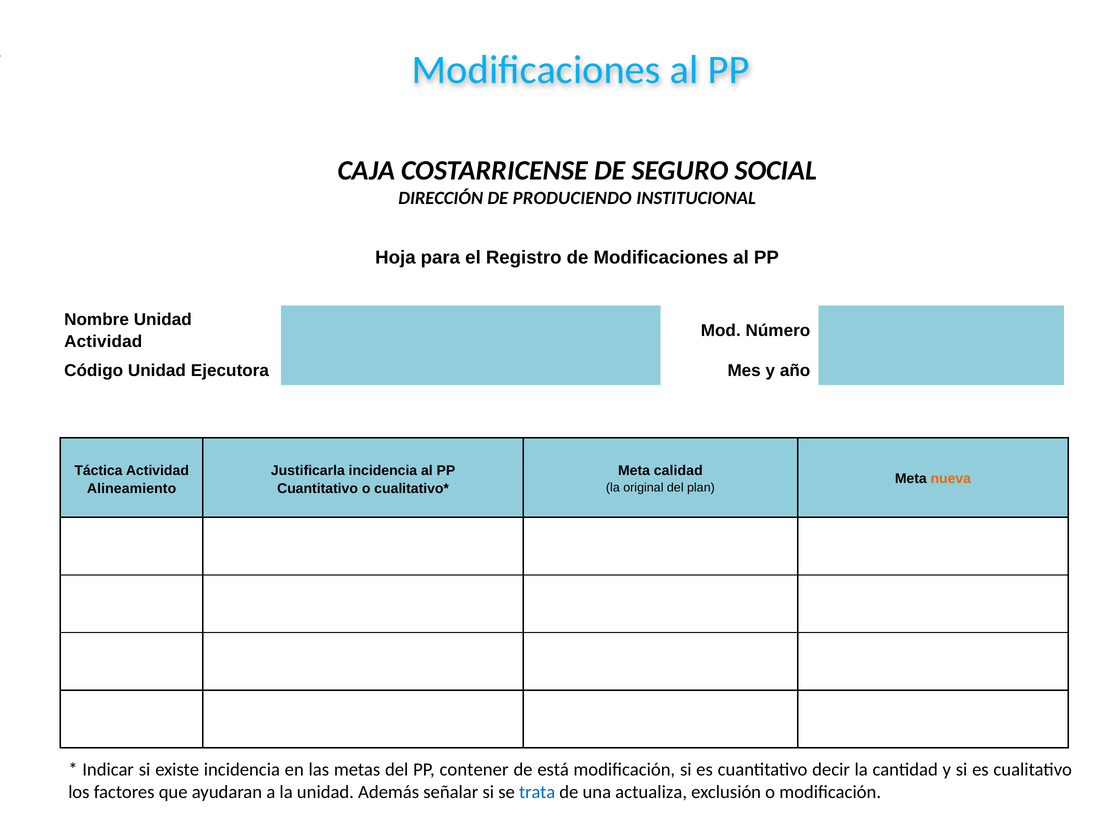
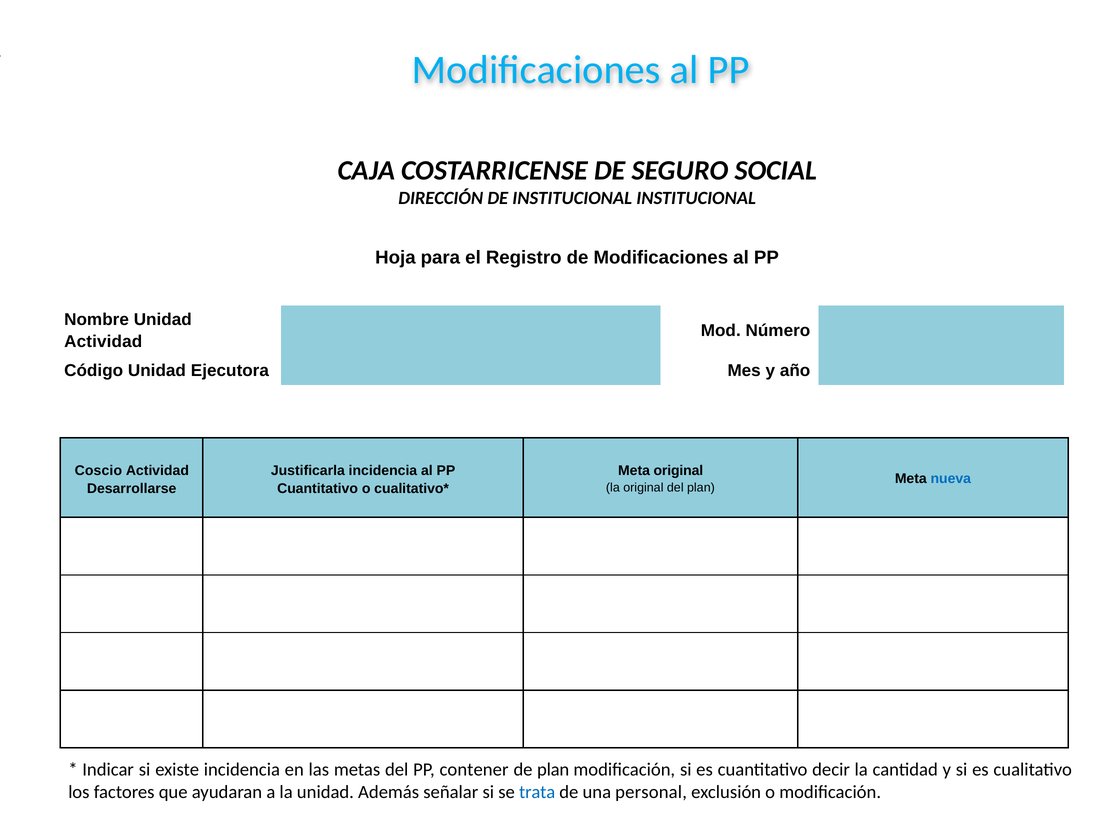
DE PRODUCIENDO: PRODUCIENDO -> INSTITUCIONAL (572, 198)
Táctica: Táctica -> Coscio (98, 470)
Meta calidad: calidad -> original (678, 471)
nueva colour: orange -> blue (951, 479)
Alineamiento: Alineamiento -> Desarrollarse (132, 488)
de está: está -> plan (553, 770)
actualiza: actualiza -> personal (651, 792)
